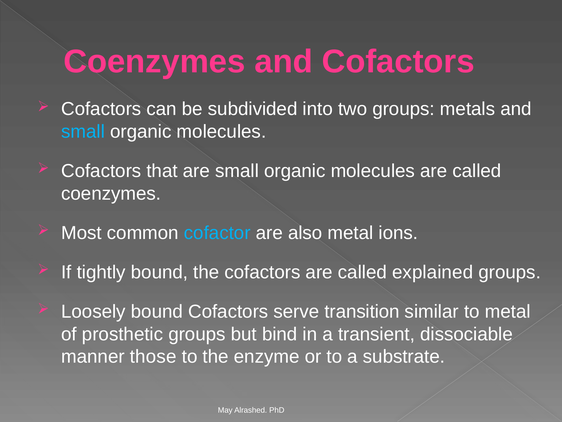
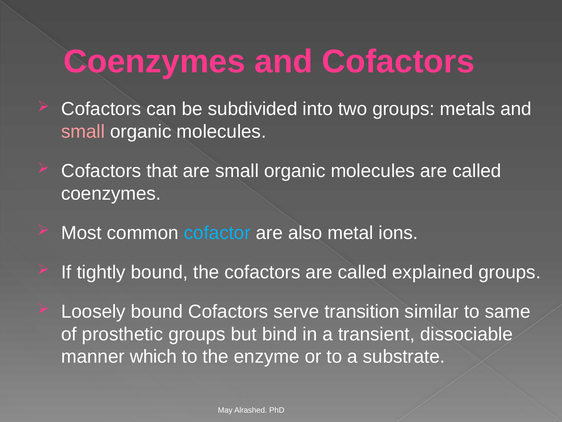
small colour: light blue -> pink (83, 131)
to metal: metal -> same (508, 311)
those: those -> which (153, 356)
